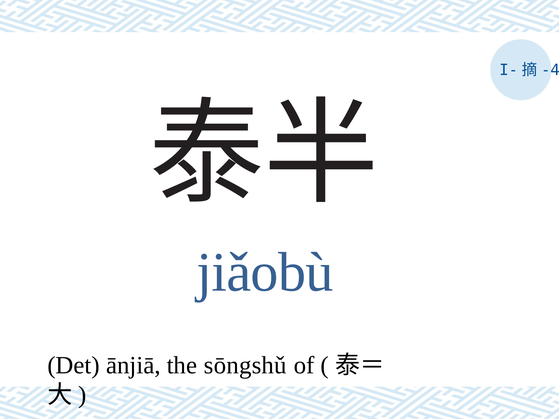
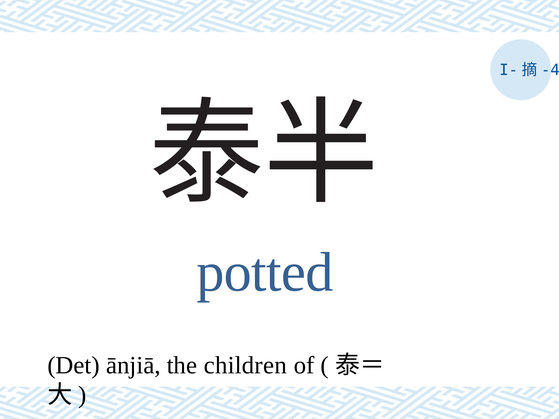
jiǎobù: jiǎobù -> potted (265, 272)
sōngshǔ: sōngshǔ -> children (245, 365)
